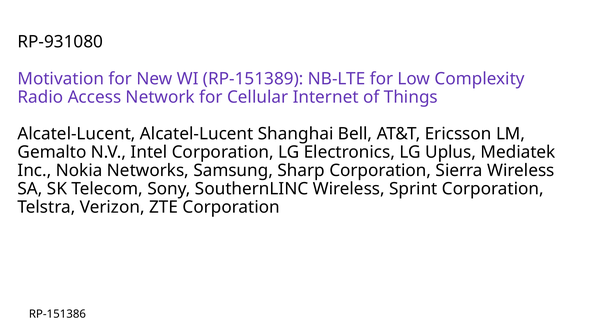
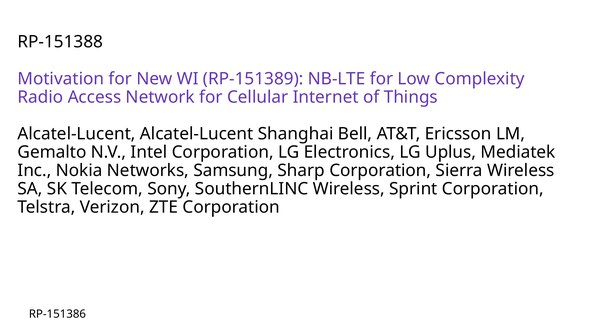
RP-931080: RP-931080 -> RP-151388 (60, 42)
